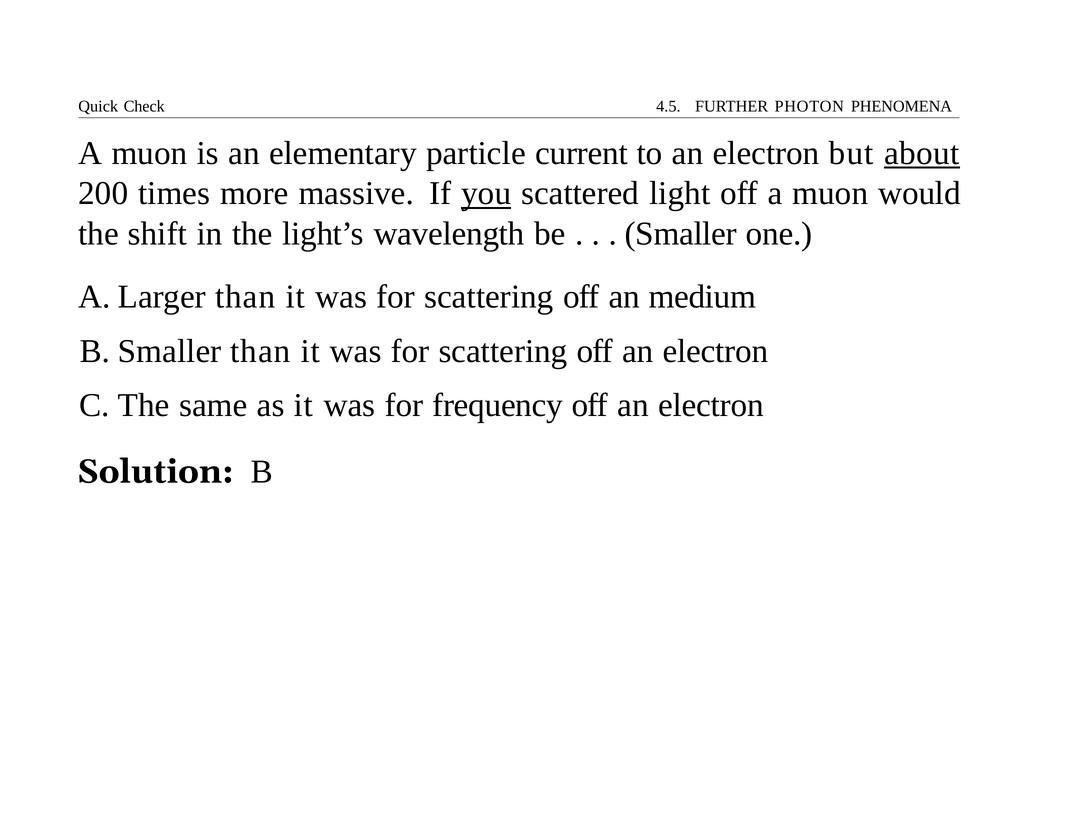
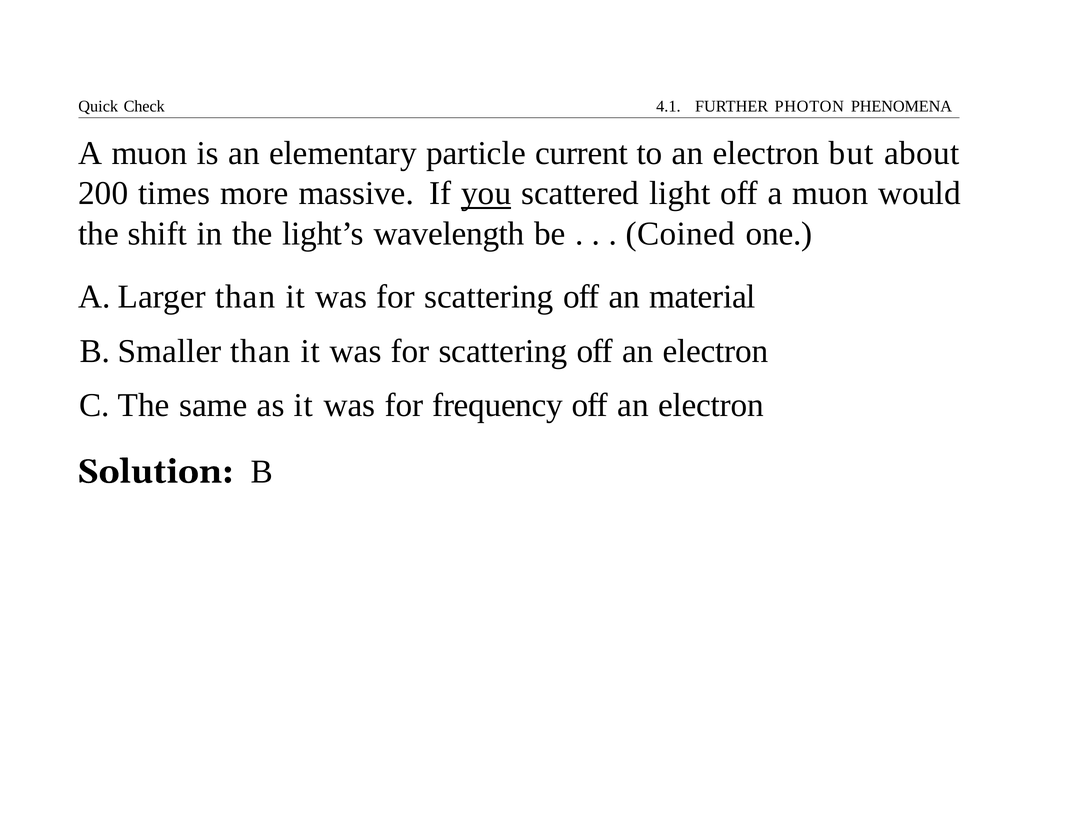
4.5: 4.5 -> 4.1 (668, 106)
about underline: present -> none (922, 153)
Smaller: Smaller -> Coined (680, 234)
medium: medium -> material (702, 297)
